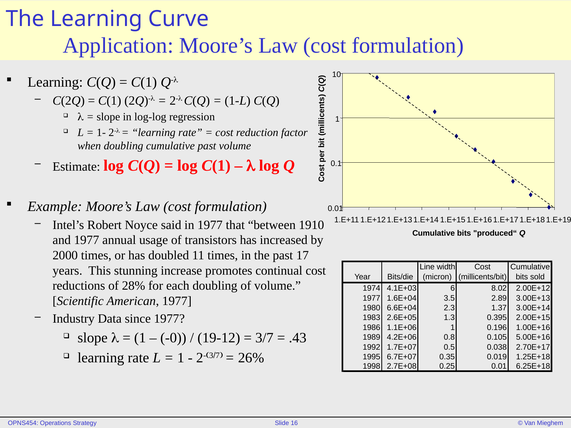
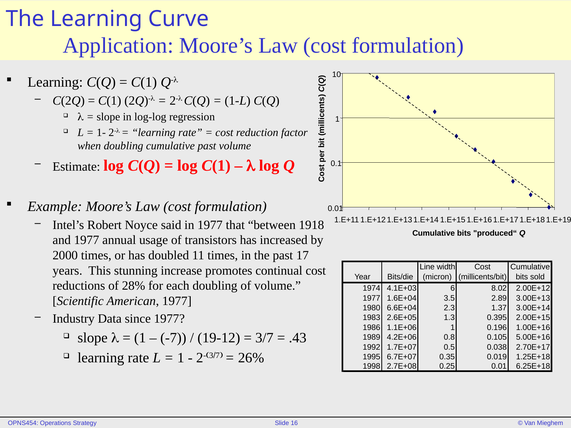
1910: 1910 -> 1918 (311, 225)
-0: -0 -> -7 (173, 338)
